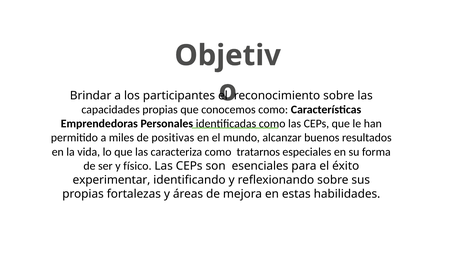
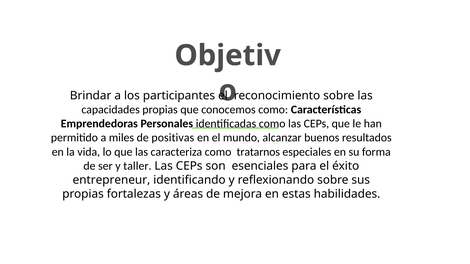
físico: físico -> taller (137, 166)
experimentar: experimentar -> entrepreneur (111, 180)
